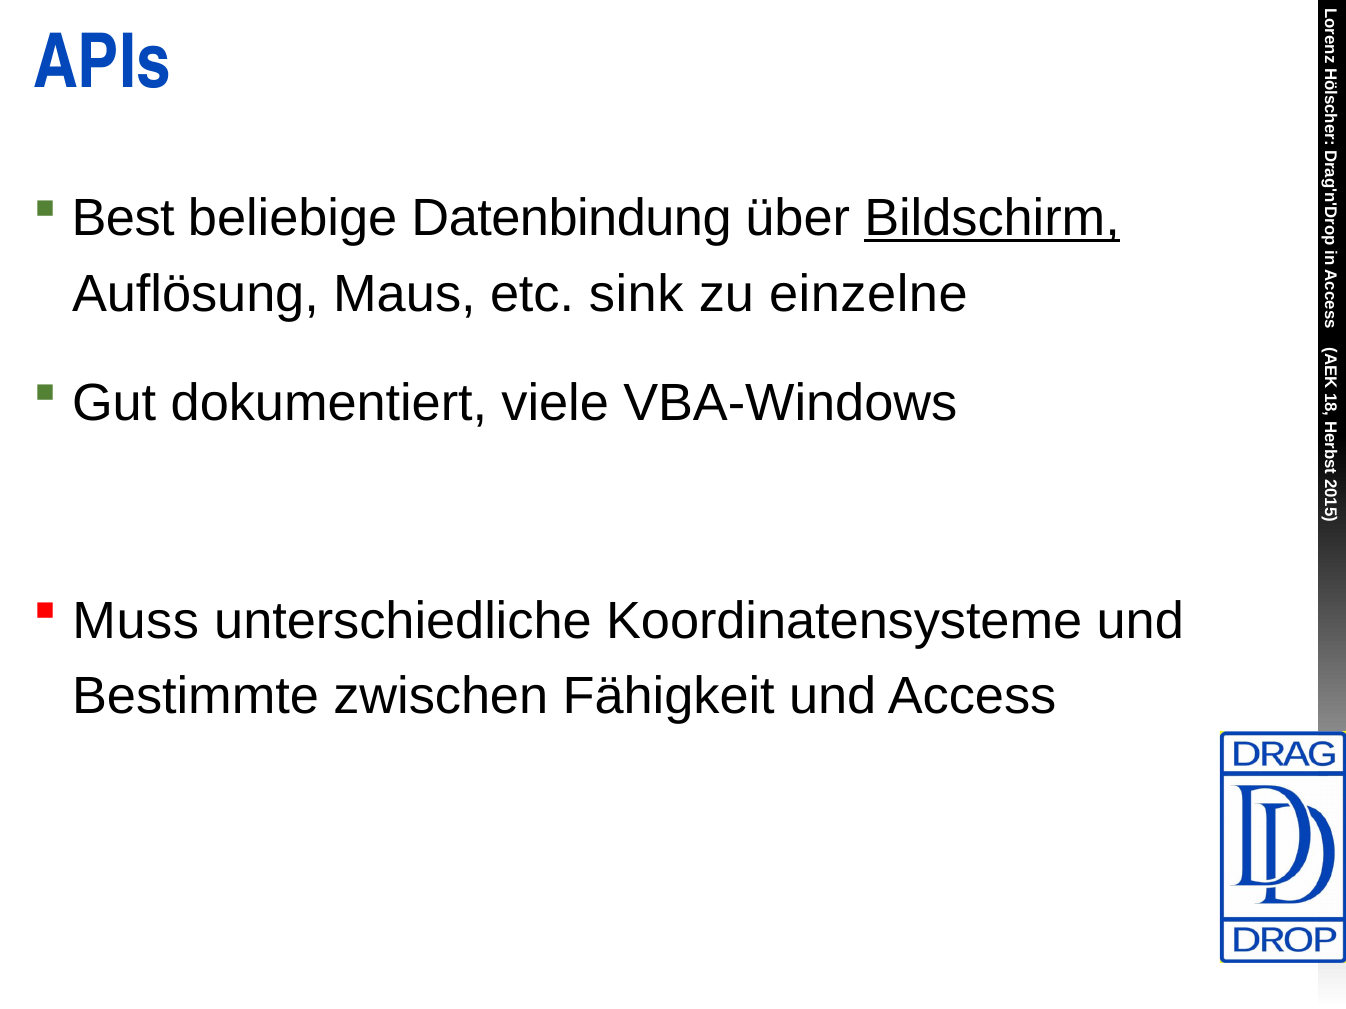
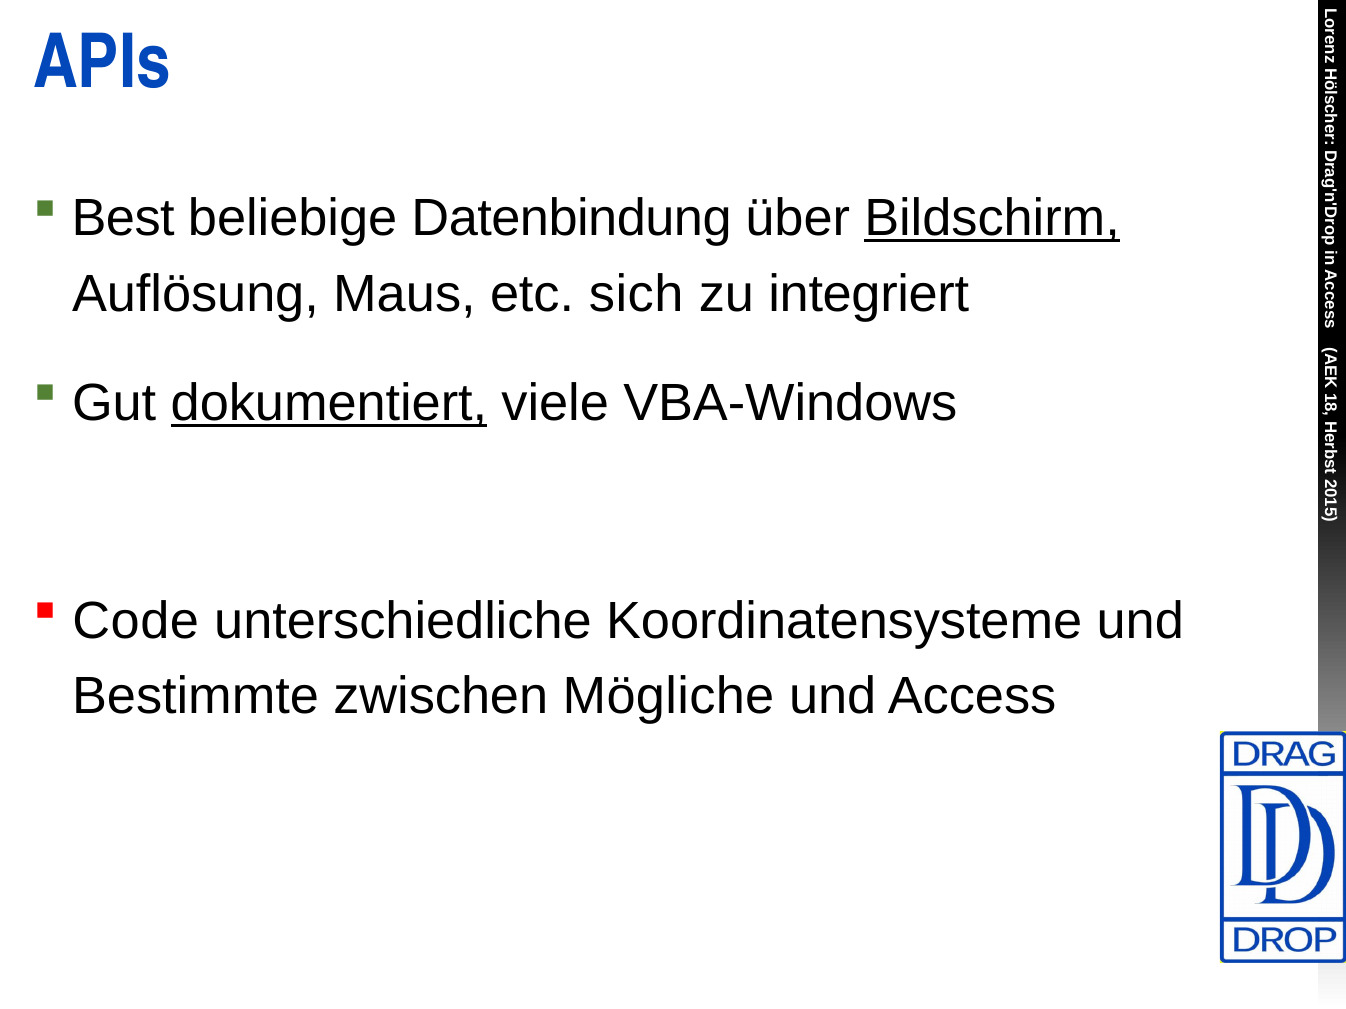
sink: sink -> sich (636, 294)
einzelne: einzelne -> integriert (869, 294)
dokumentiert underline: none -> present (329, 403)
Muss: Muss -> Code (136, 621)
Fähigkeit: Fähigkeit -> Mögliche (668, 696)
